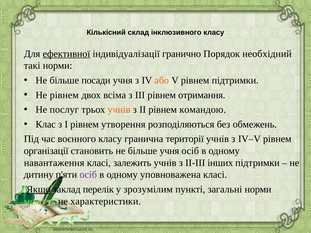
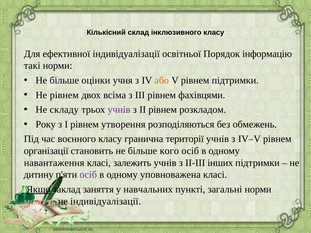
ефективної underline: present -> none (66, 54)
гранично: гранично -> освітньої (182, 54)
необхідний: необхідний -> інформацію (267, 54)
посади: посади -> оцінки (96, 80)
отримання: отримання -> фахівцями (202, 95)
послуг: послуг -> складу (64, 110)
учнів colour: orange -> purple (119, 110)
командою: командою -> розкладом (203, 110)
Клас: Клас -> Року (46, 124)
більше учня: учня -> кого (169, 151)
перелік: перелік -> заняття (98, 190)
зрозумілим: зрозумілим -> навчальних (148, 190)
можуть colour: light green -> pink (40, 201)
не характеристики: характеристики -> індивідуалізації (106, 201)
